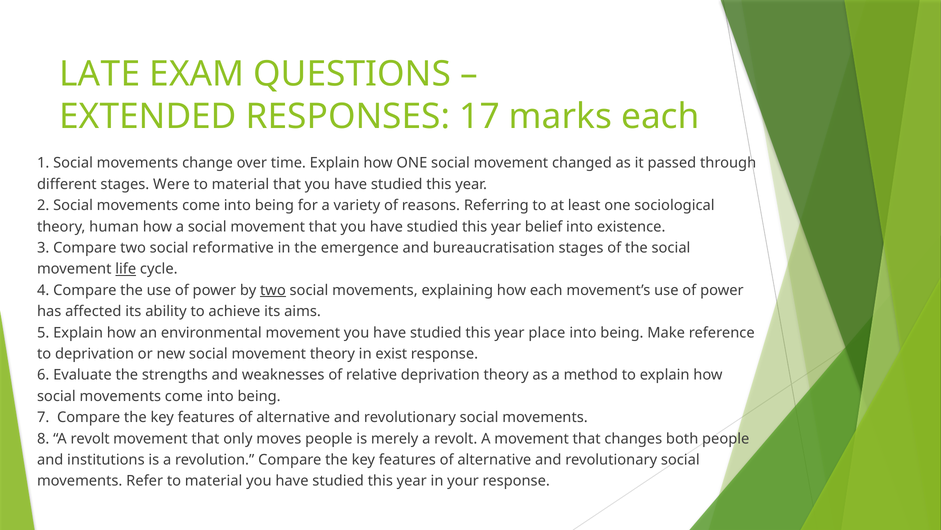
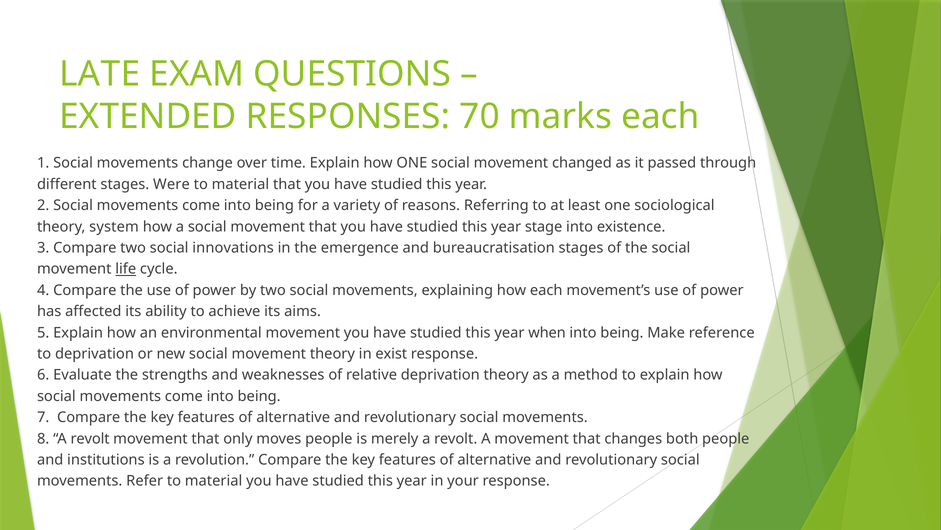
17: 17 -> 70 (480, 117)
human: human -> system (114, 226)
belief: belief -> stage (544, 226)
reformative: reformative -> innovations (233, 248)
two underline: present -> none (273, 290)
place: place -> when (547, 332)
